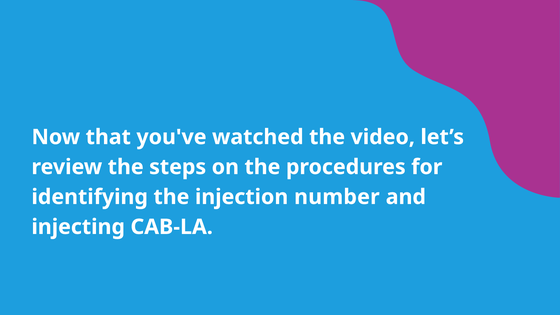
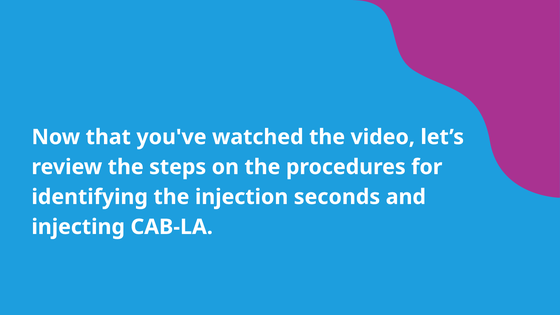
number: number -> seconds (337, 197)
